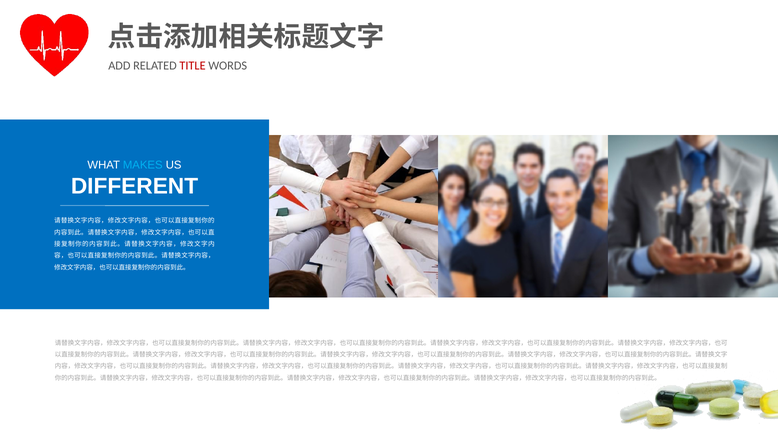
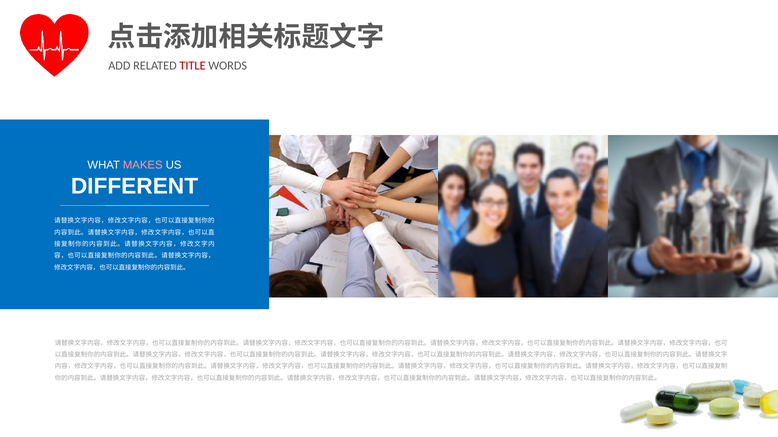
MAKES colour: light blue -> pink (143, 165)
